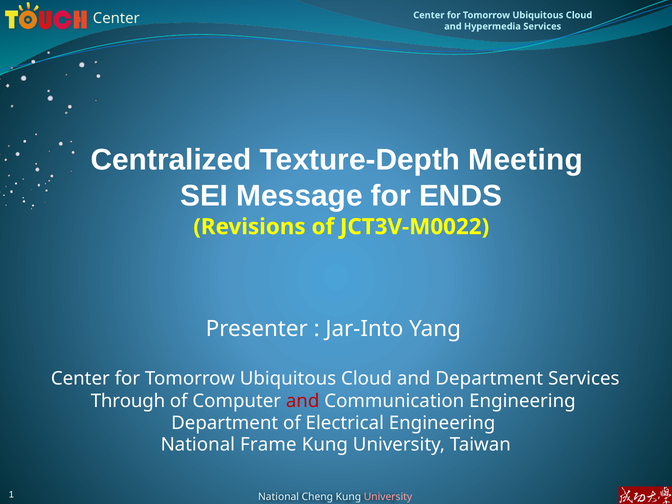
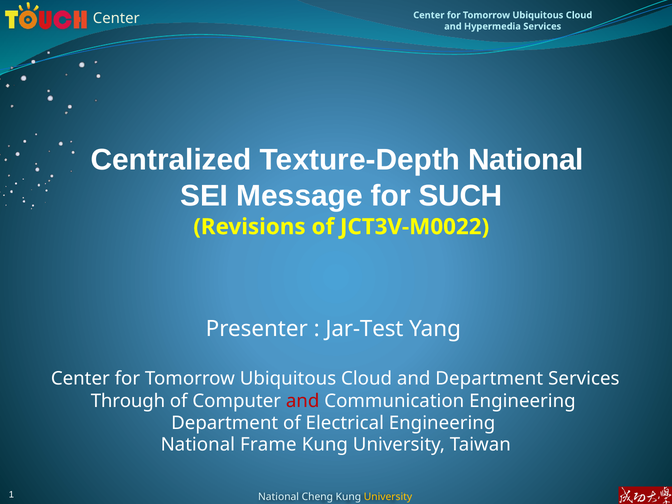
Texture-Depth Meeting: Meeting -> National (526, 160)
ENDS: ENDS -> SUCH (461, 196)
Jar-Into: Jar-Into -> Jar-Test (364, 329)
University colour: pink -> yellow (388, 497)
